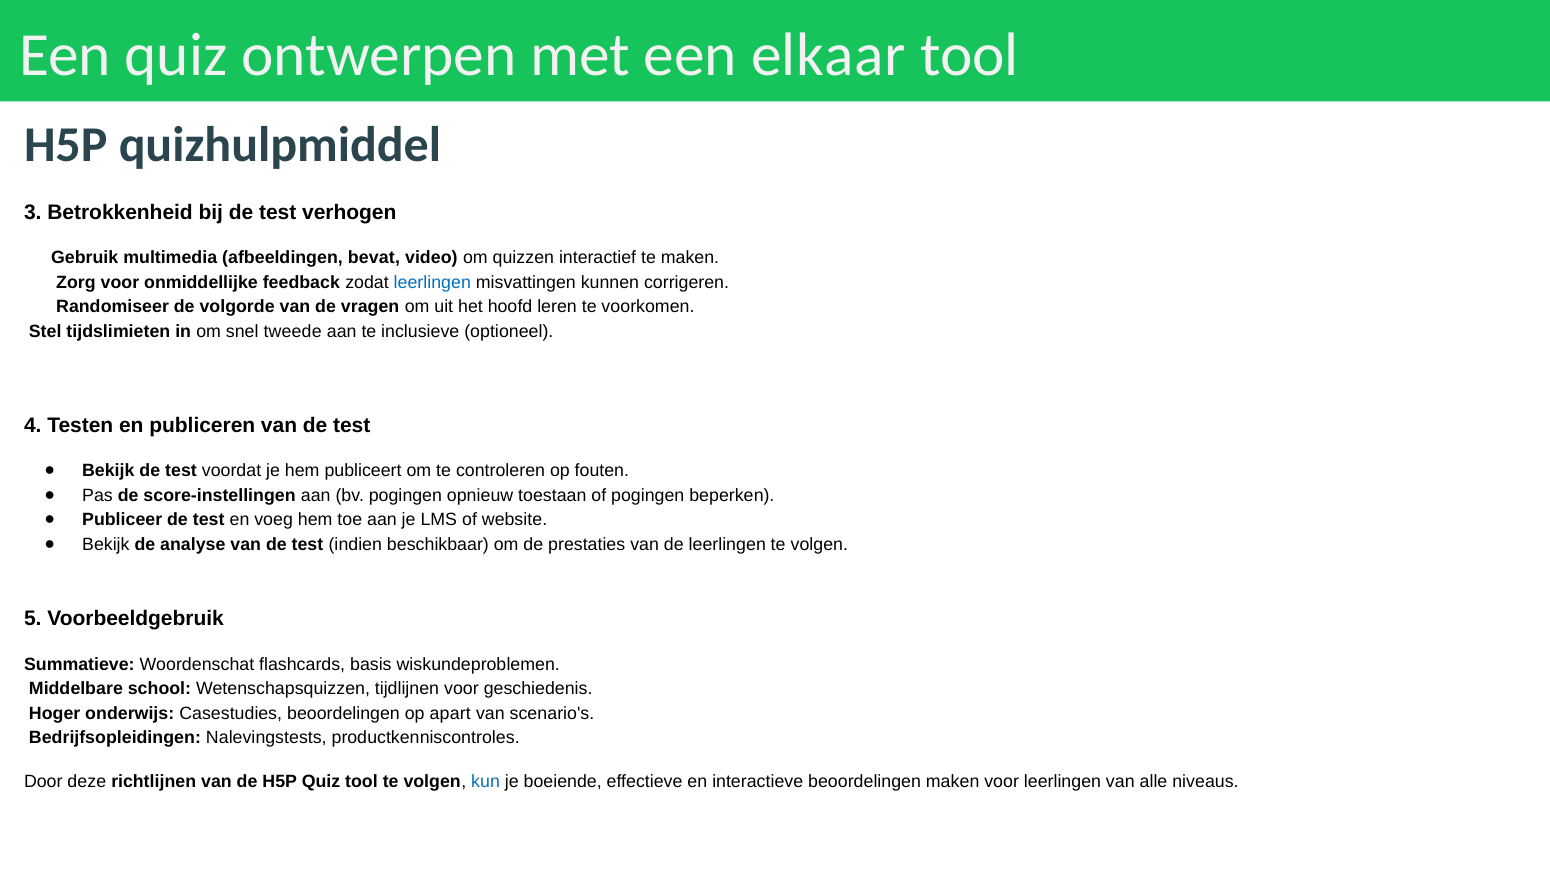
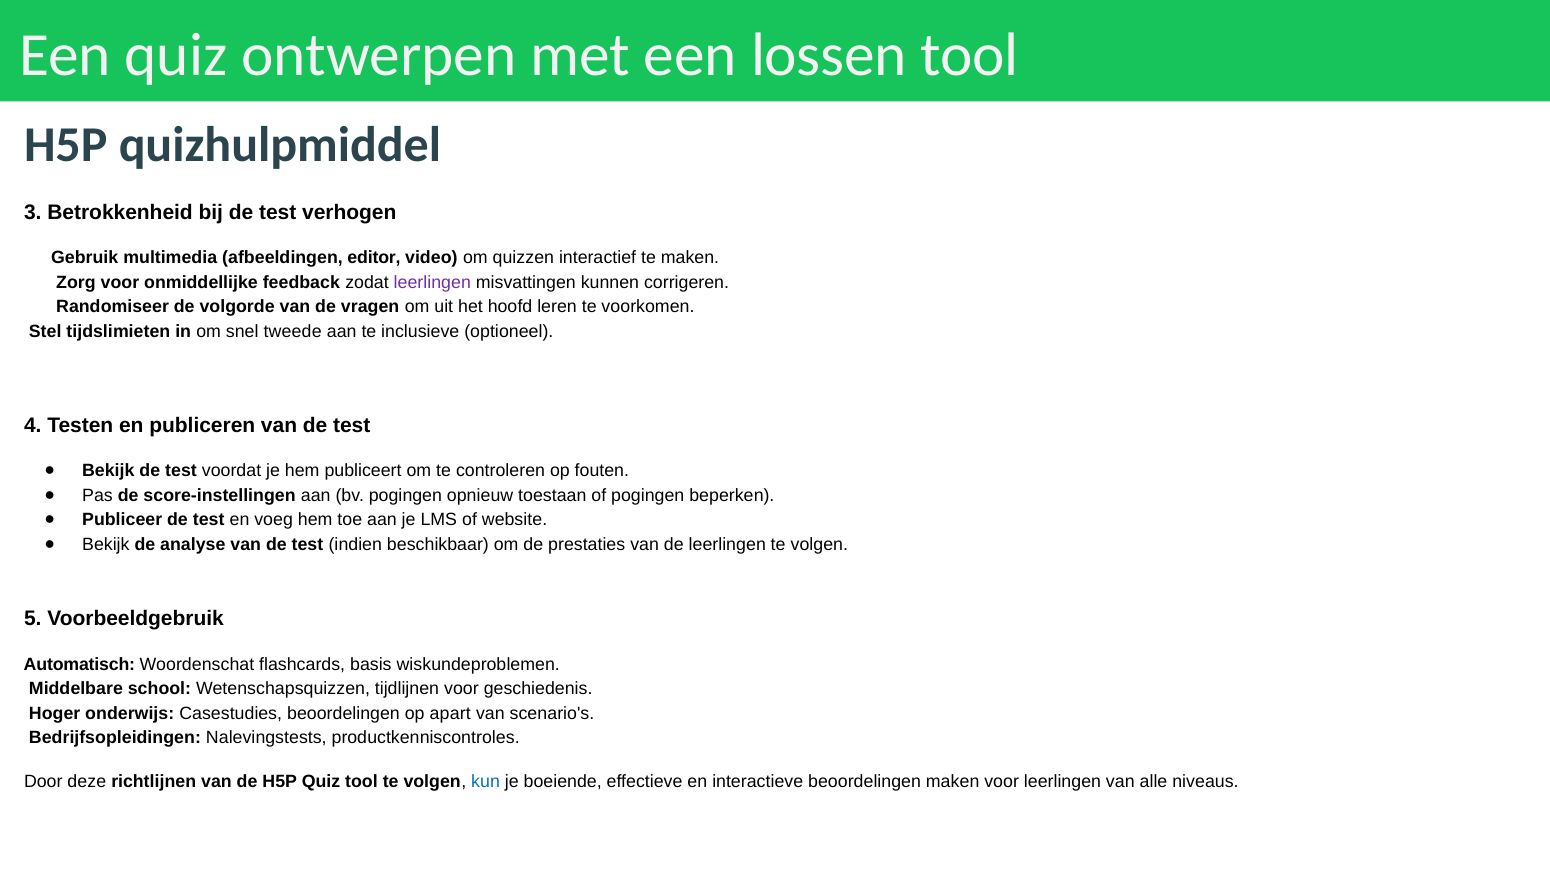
elkaar: elkaar -> lossen (829, 55)
bevat: bevat -> editor (374, 258)
leerlingen colour: blue -> purple (432, 282)
Summatieve: Summatieve -> Automatisch (79, 664)
